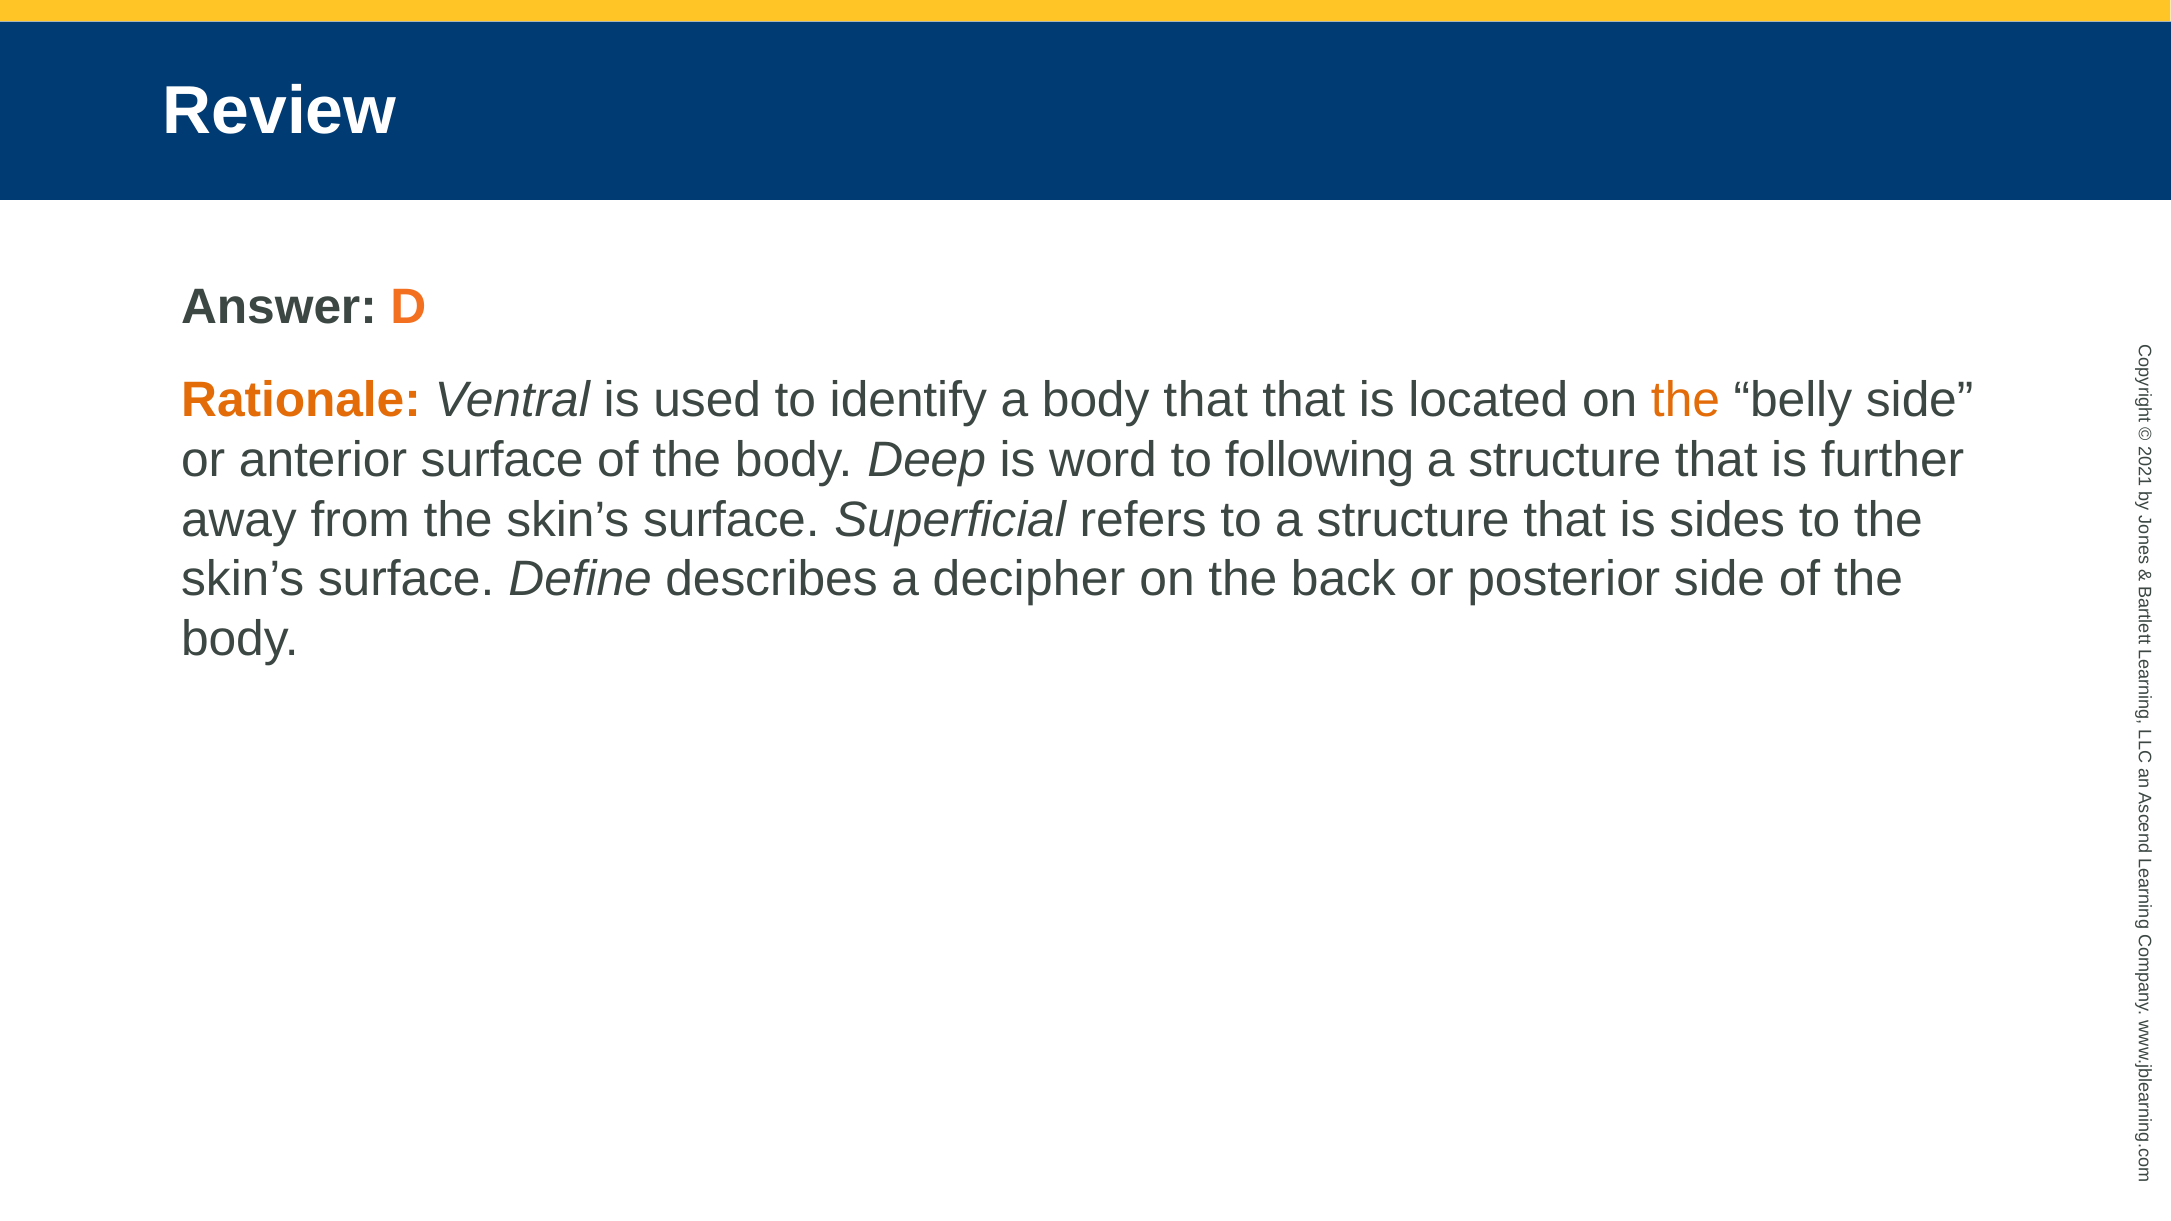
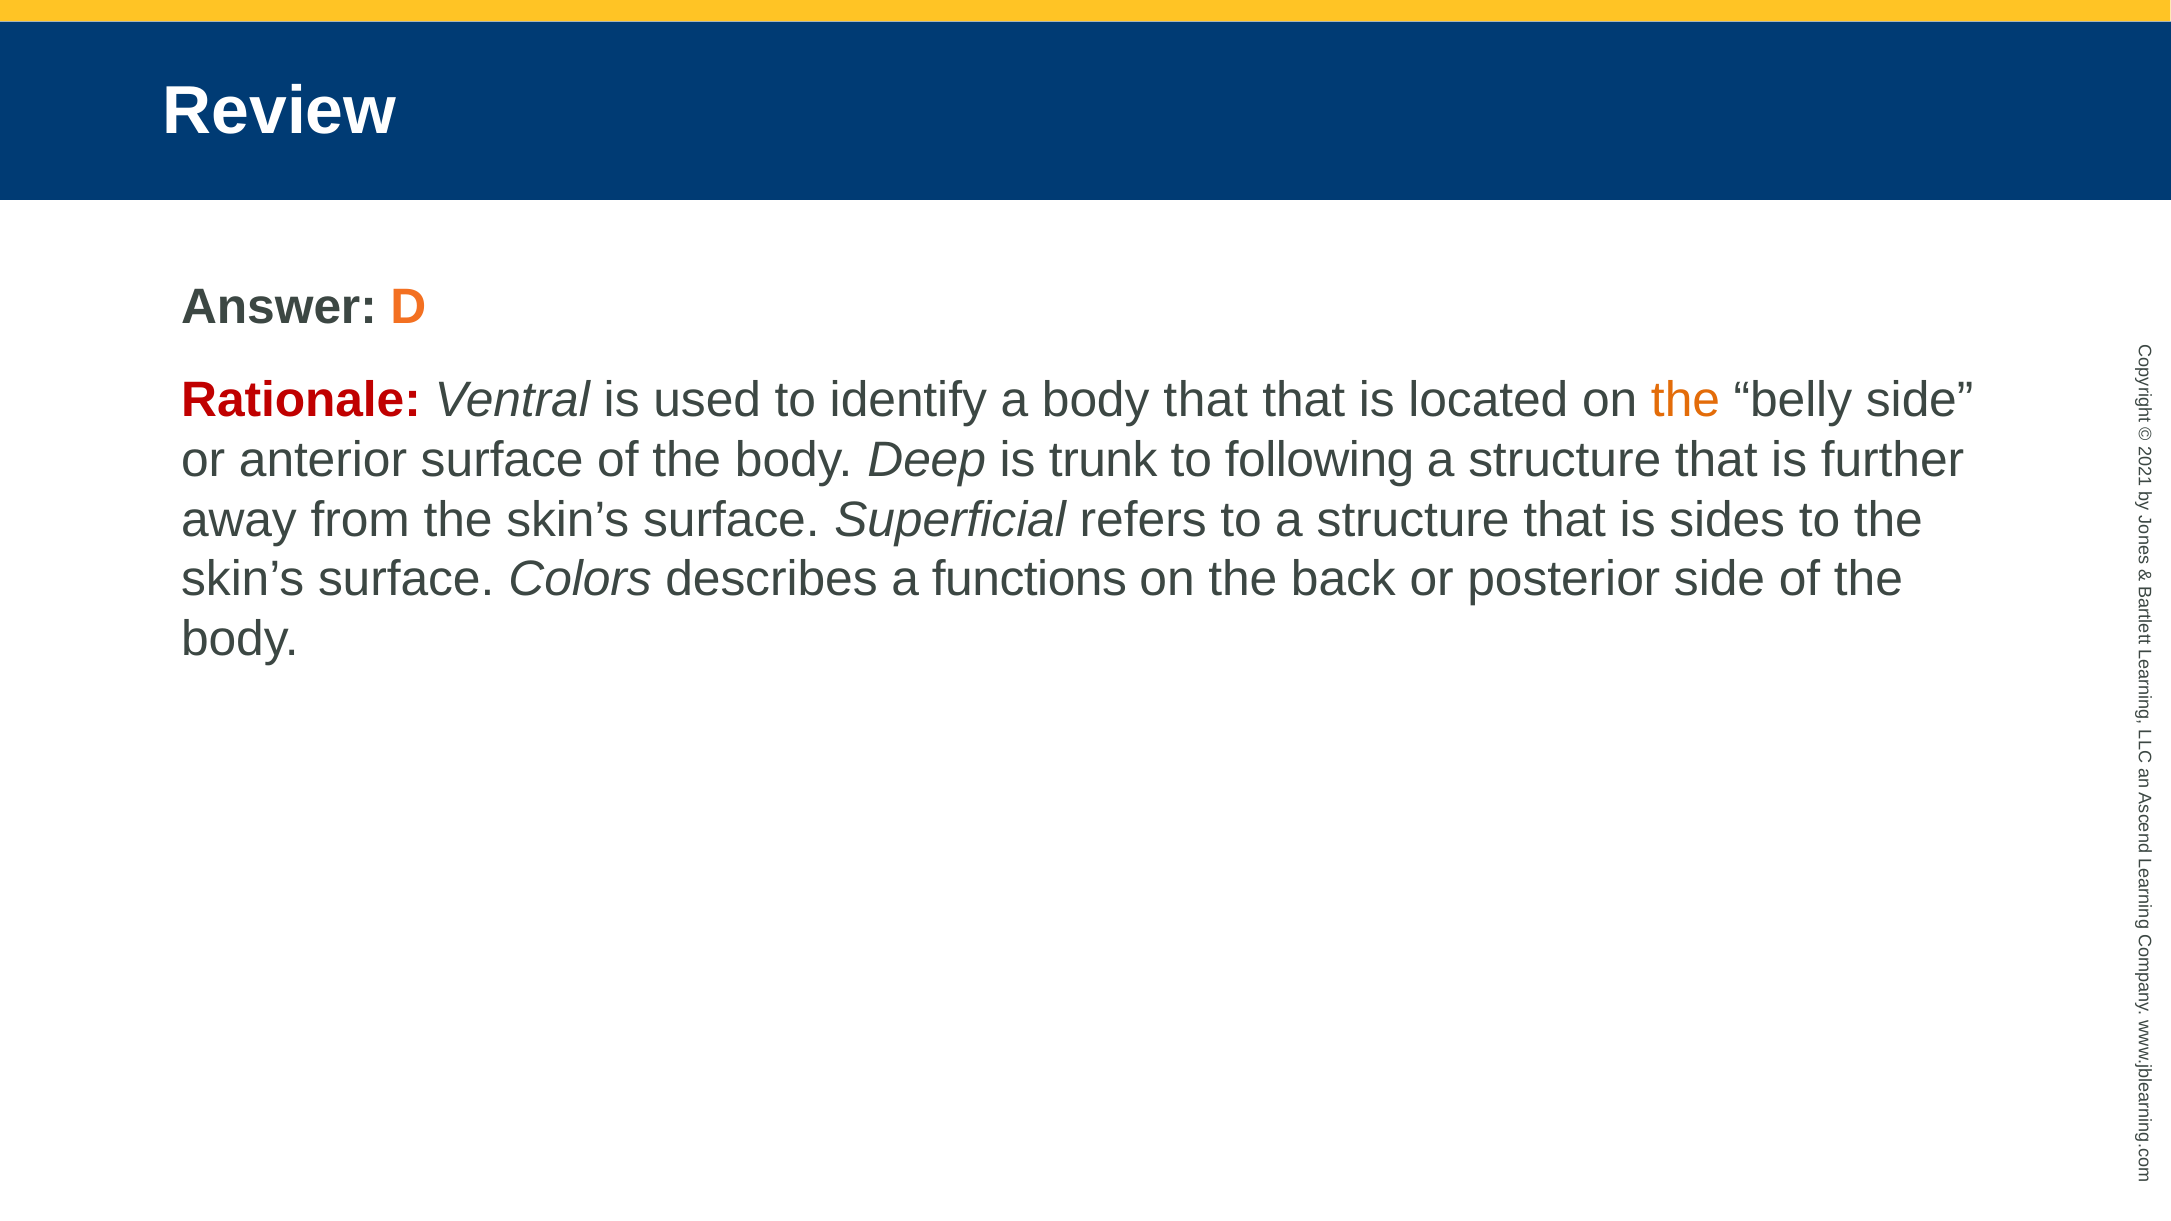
Rationale colour: orange -> red (301, 401)
word: word -> trunk (1103, 460)
Define: Define -> Colors (580, 580)
decipher: decipher -> functions (1029, 580)
